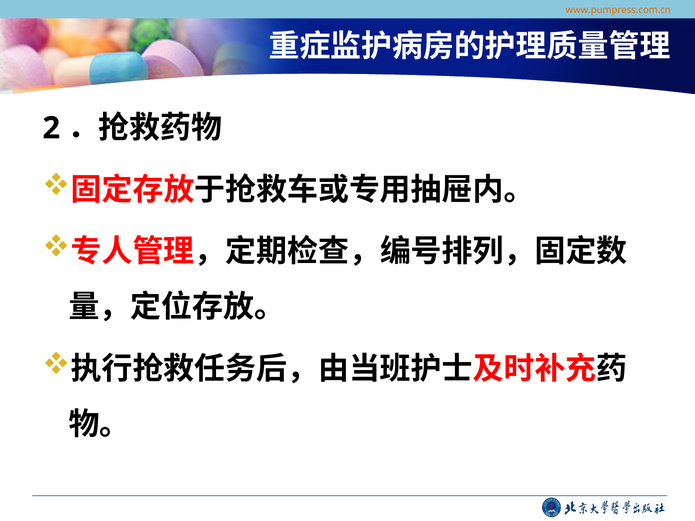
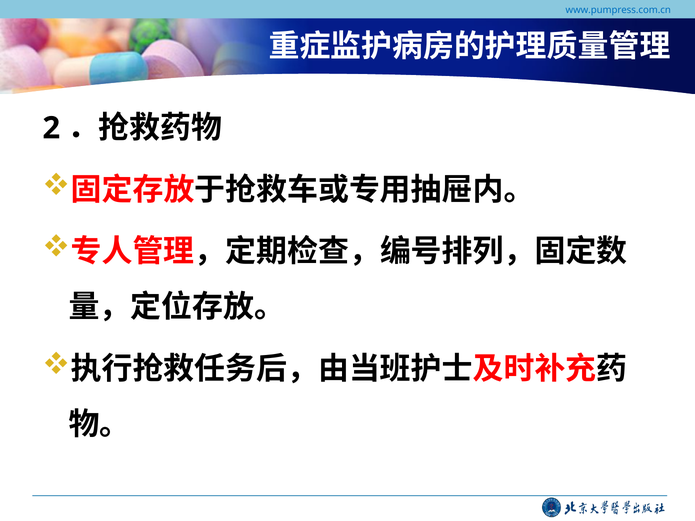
www.pumpress.com.cn colour: orange -> blue (618, 10)
